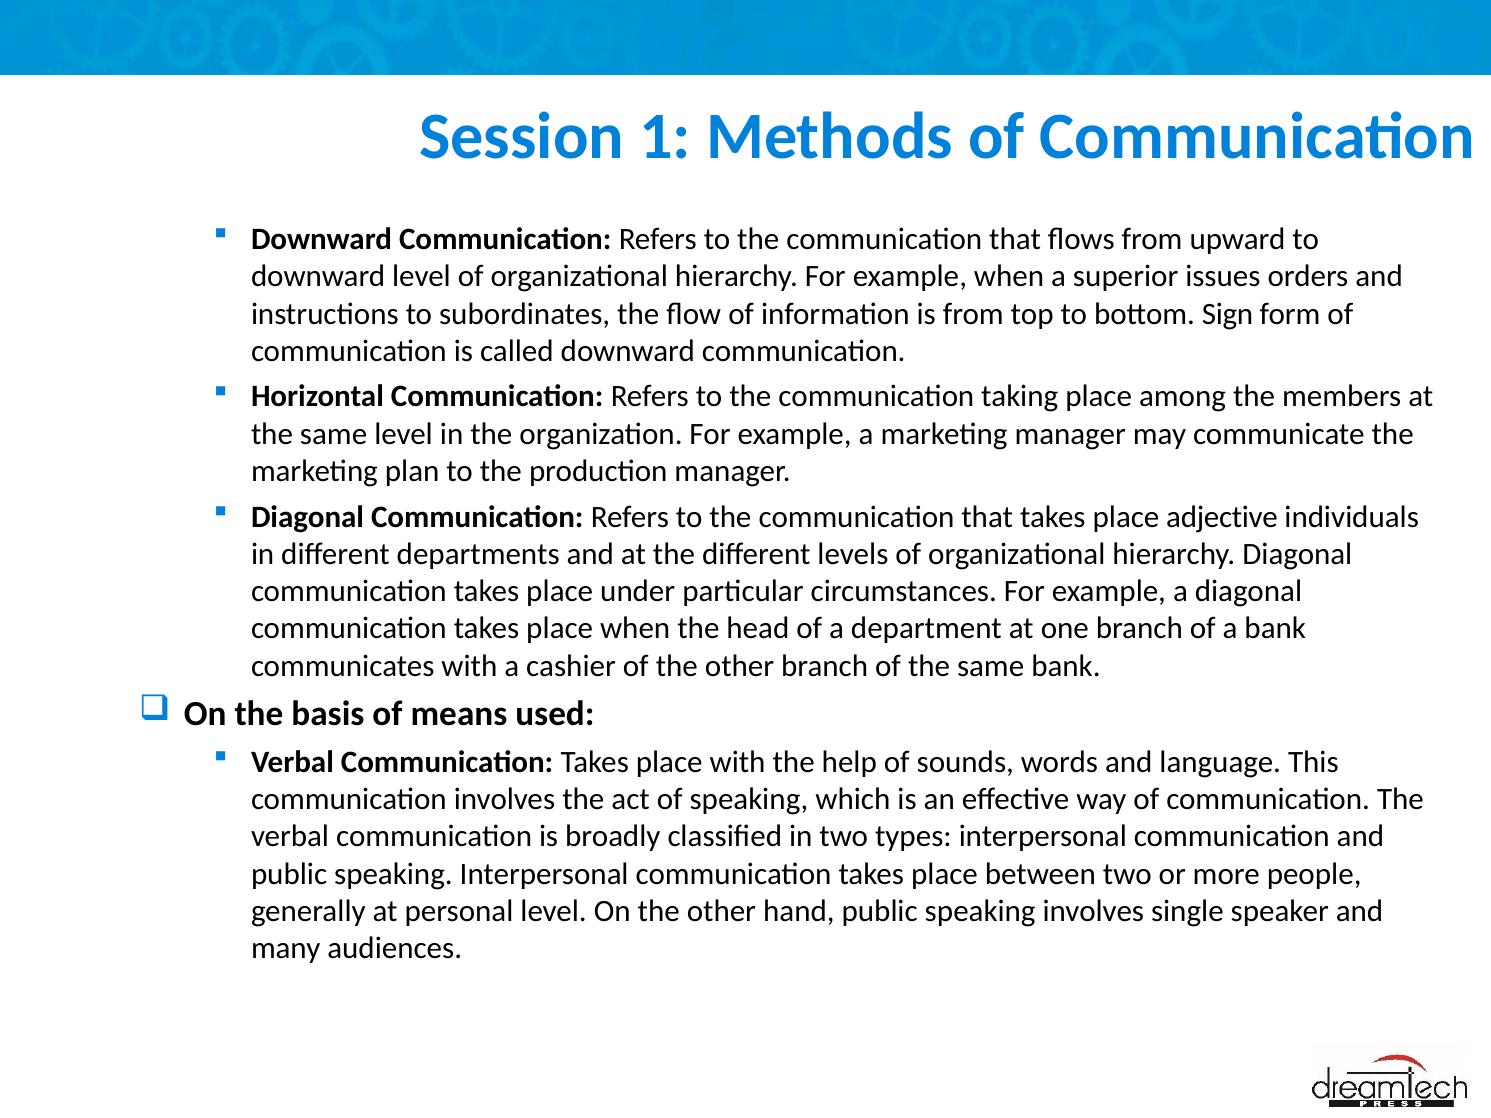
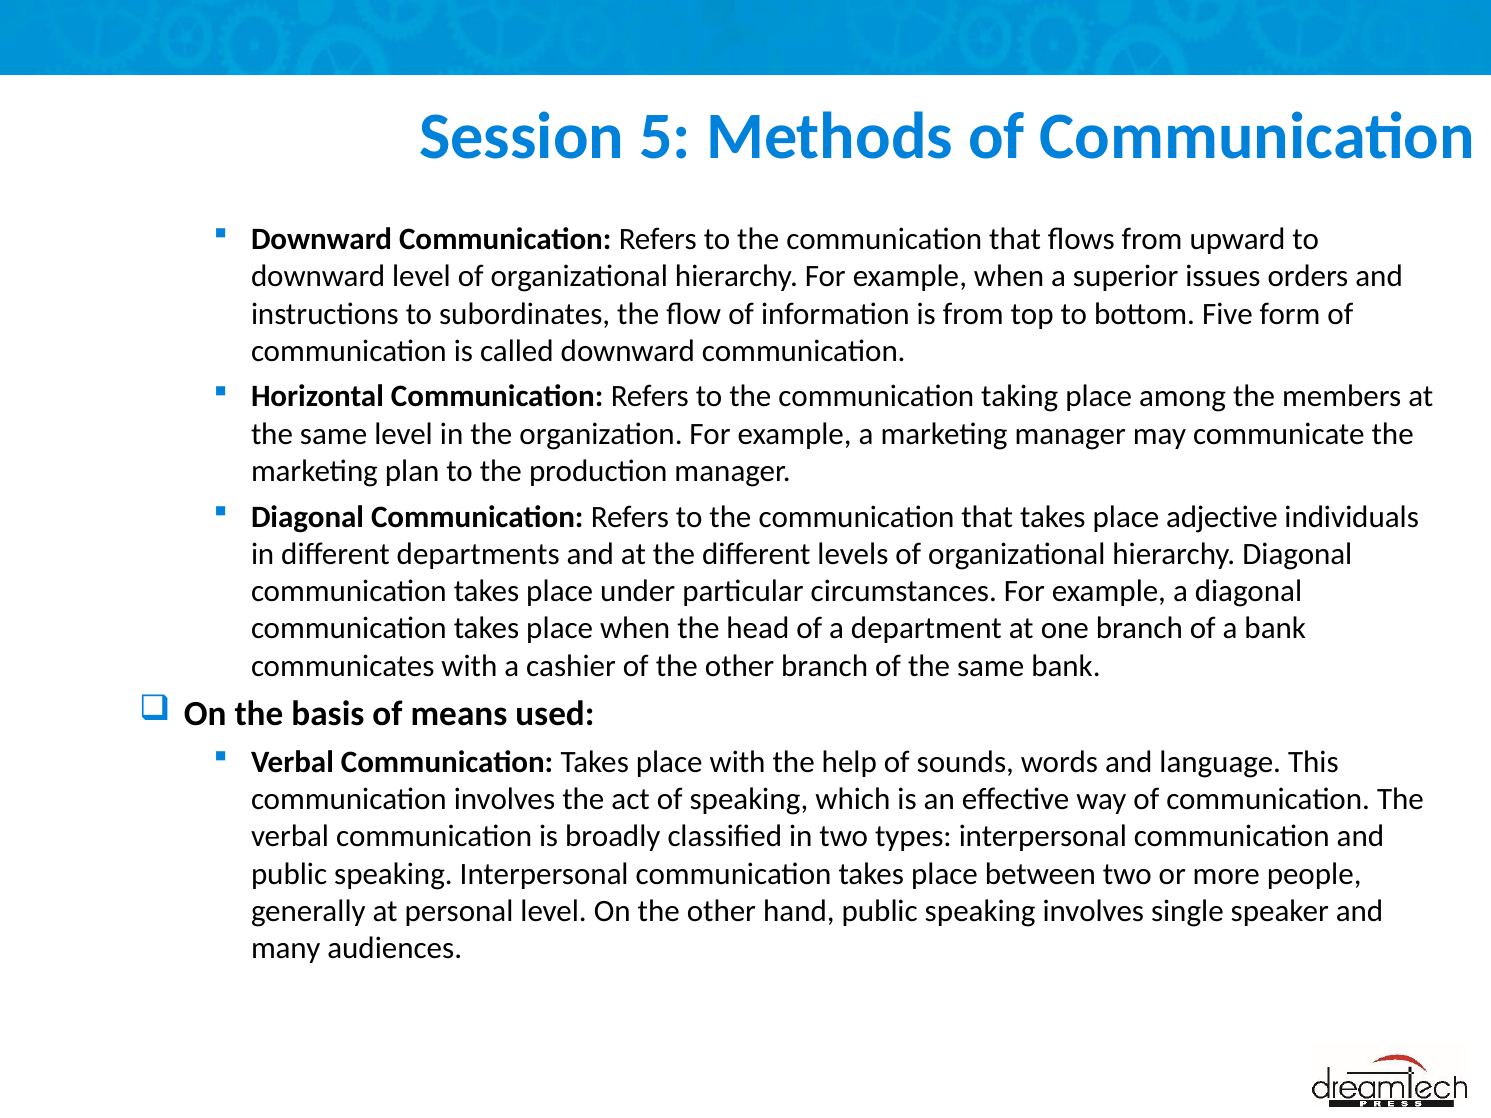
1: 1 -> 5 (665, 137)
Sign: Sign -> Five (1227, 314)
